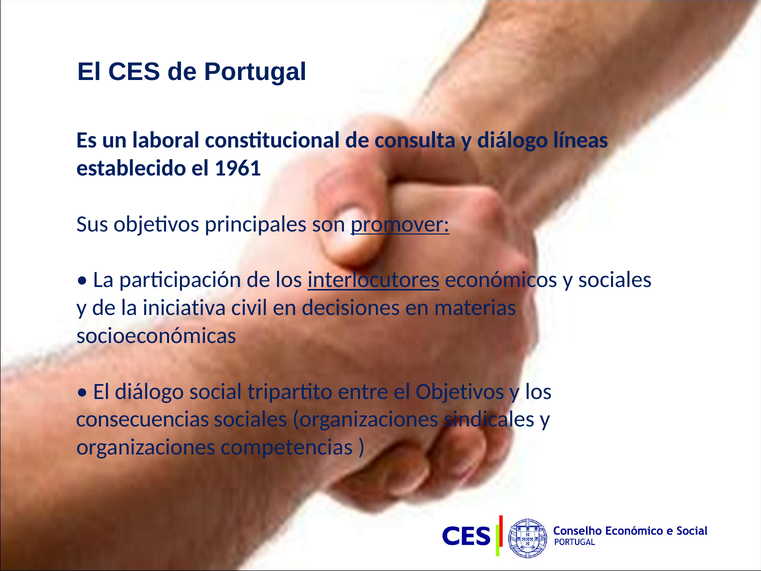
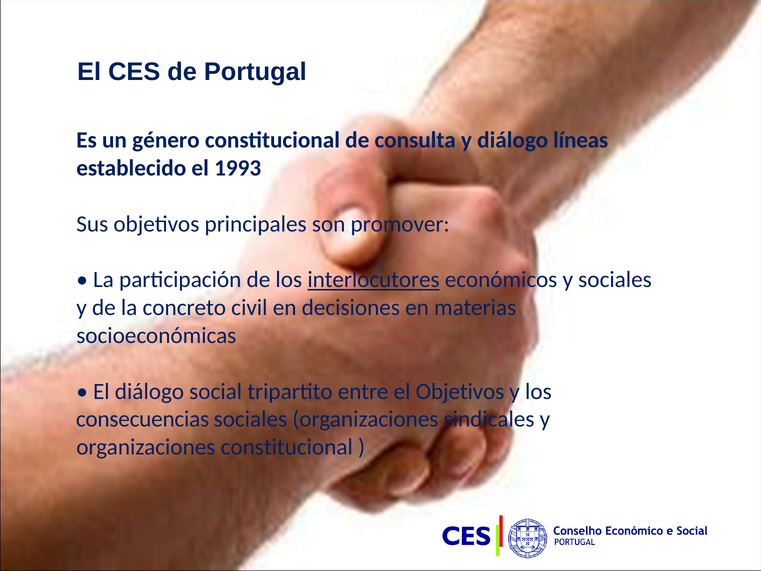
laboral: laboral -> género (166, 140)
1961: 1961 -> 1993 (238, 168)
promover underline: present -> none (400, 224)
iniciativa: iniciativa -> concreto (184, 308)
organizaciones competencias: competencias -> constitucional (287, 447)
